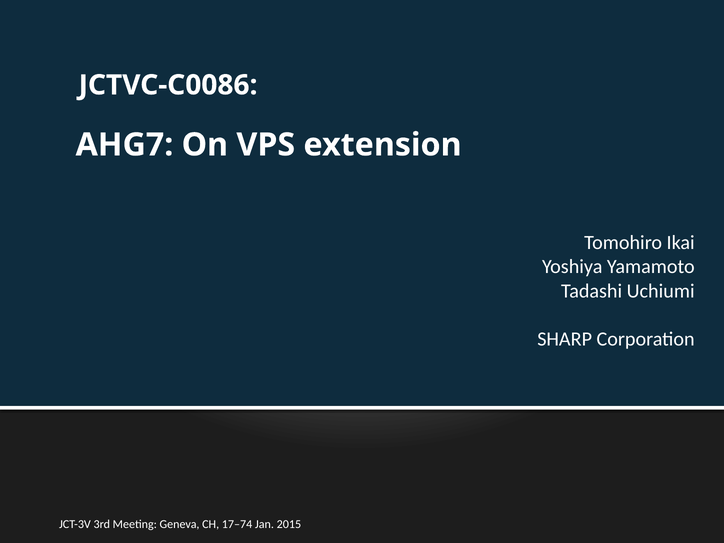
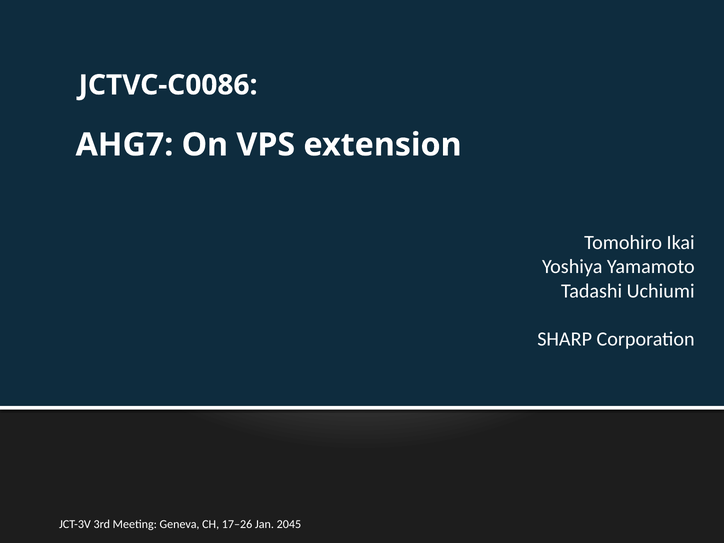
17–74: 17–74 -> 17–26 (237, 524)
2015: 2015 -> 2045 (289, 524)
